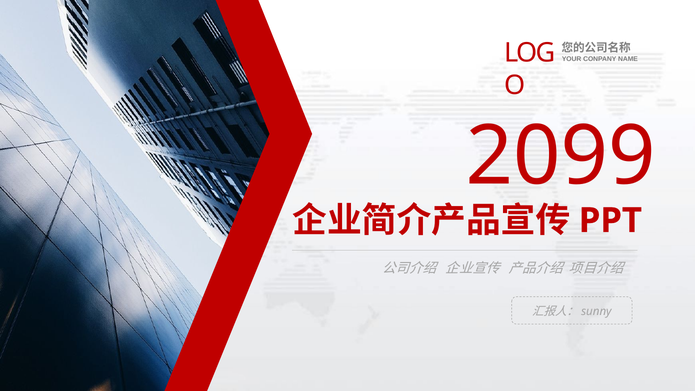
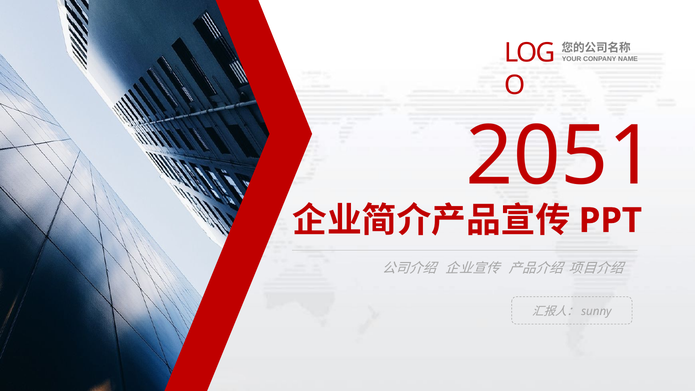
2099: 2099 -> 2051 (561, 156)
